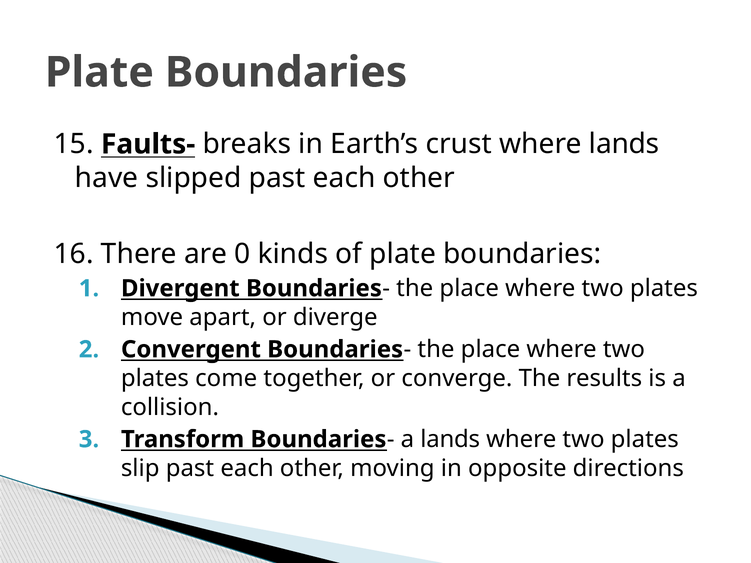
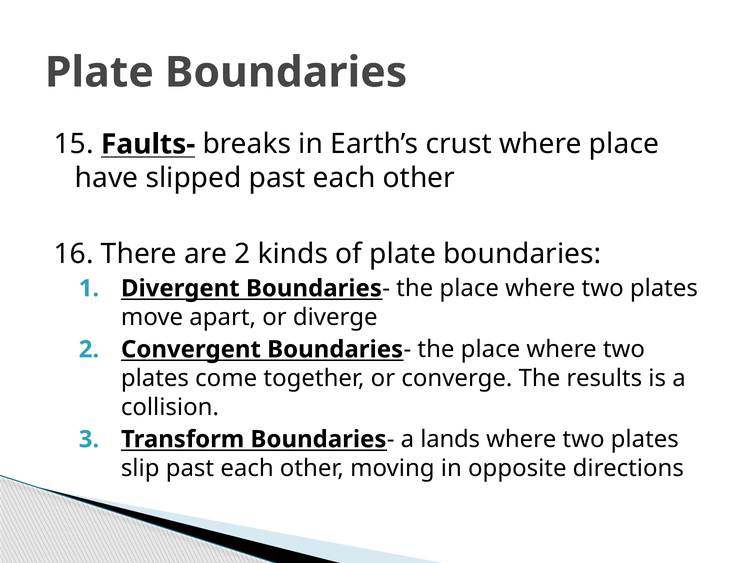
where lands: lands -> place (624, 144)
are 0: 0 -> 2 (242, 254)
